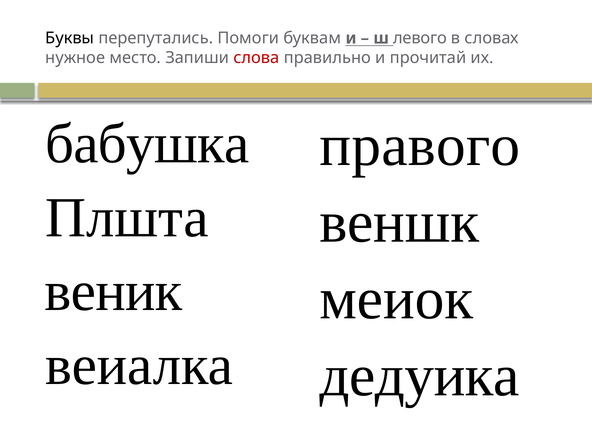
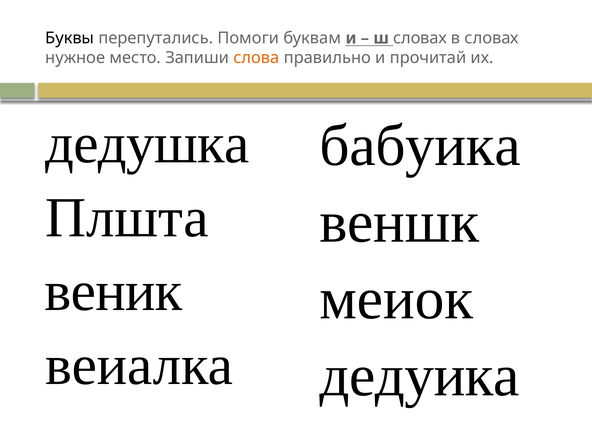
ш левого: левого -> словах (420, 38)
слова colour: red -> orange (256, 58)
бабушка: бабушка -> дедушка (147, 144)
правого: правого -> бабуика (420, 145)
